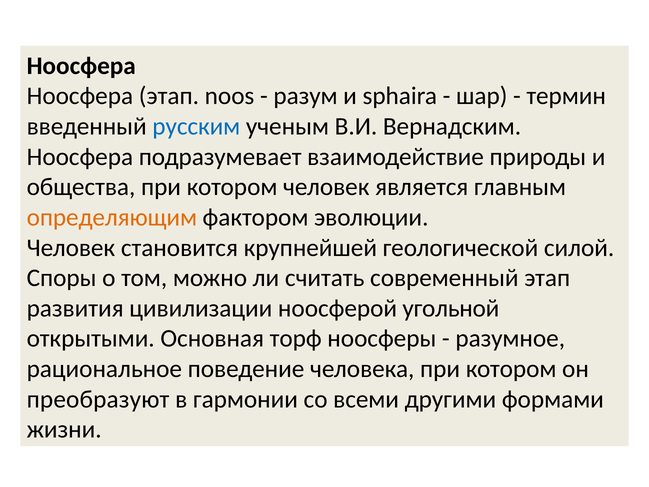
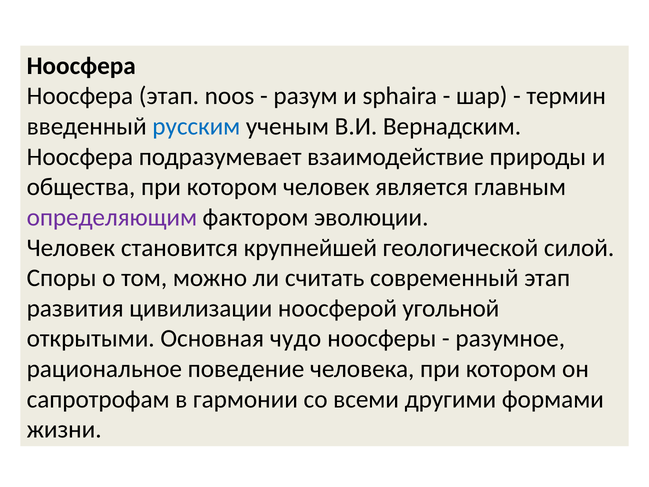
определяющим colour: orange -> purple (112, 217)
торф: торф -> чудо (296, 338)
преобразуют: преобразуют -> сапротрофам (98, 399)
